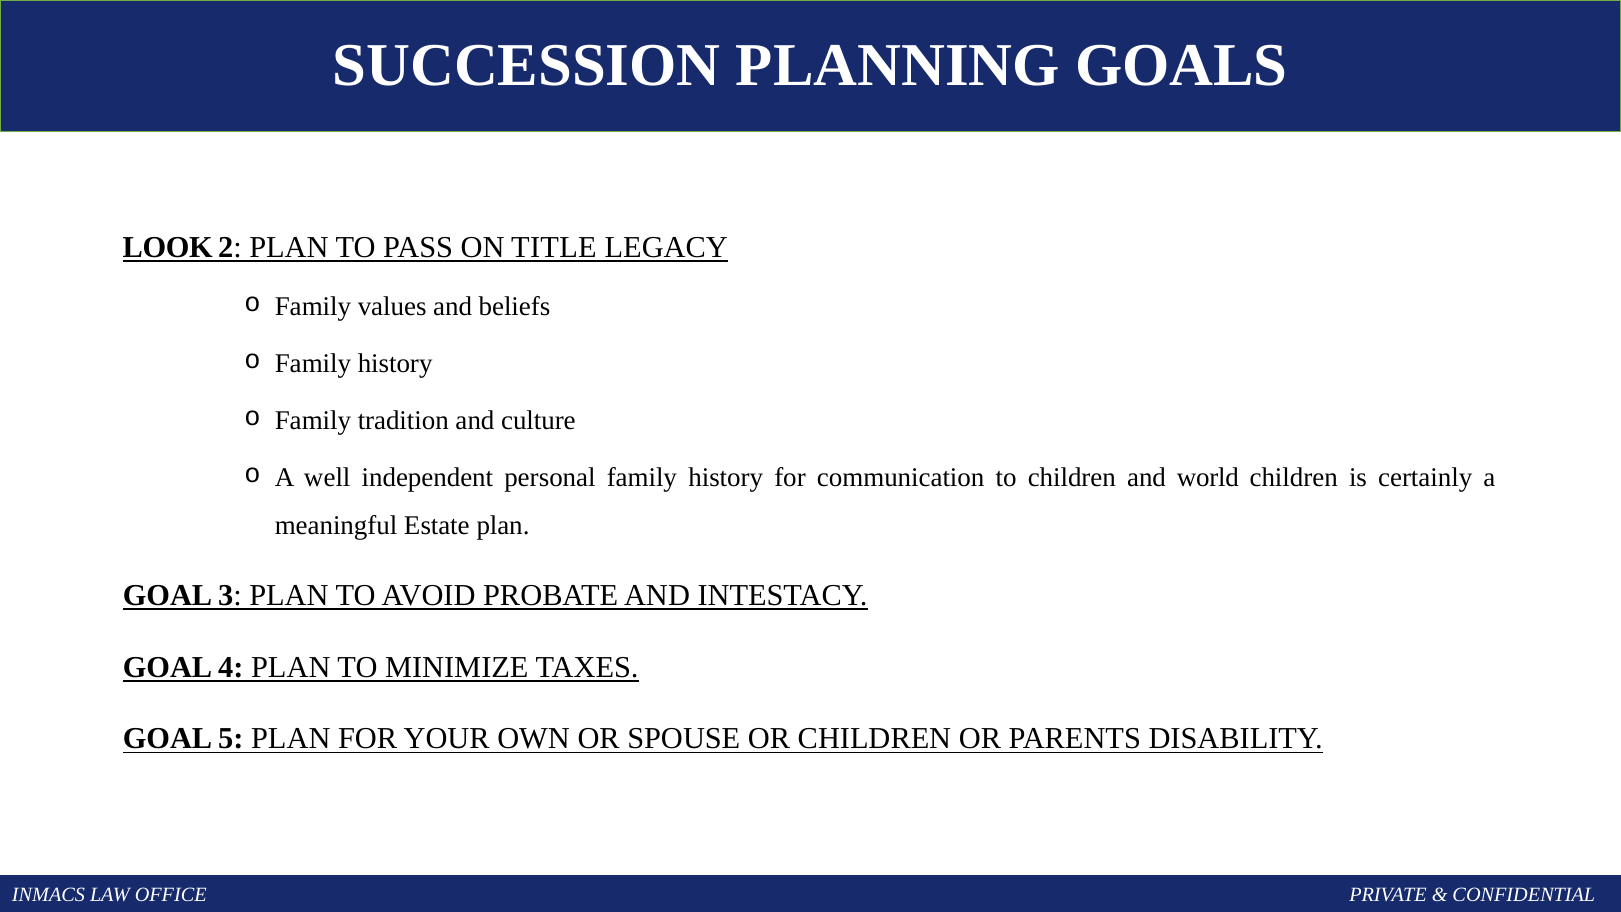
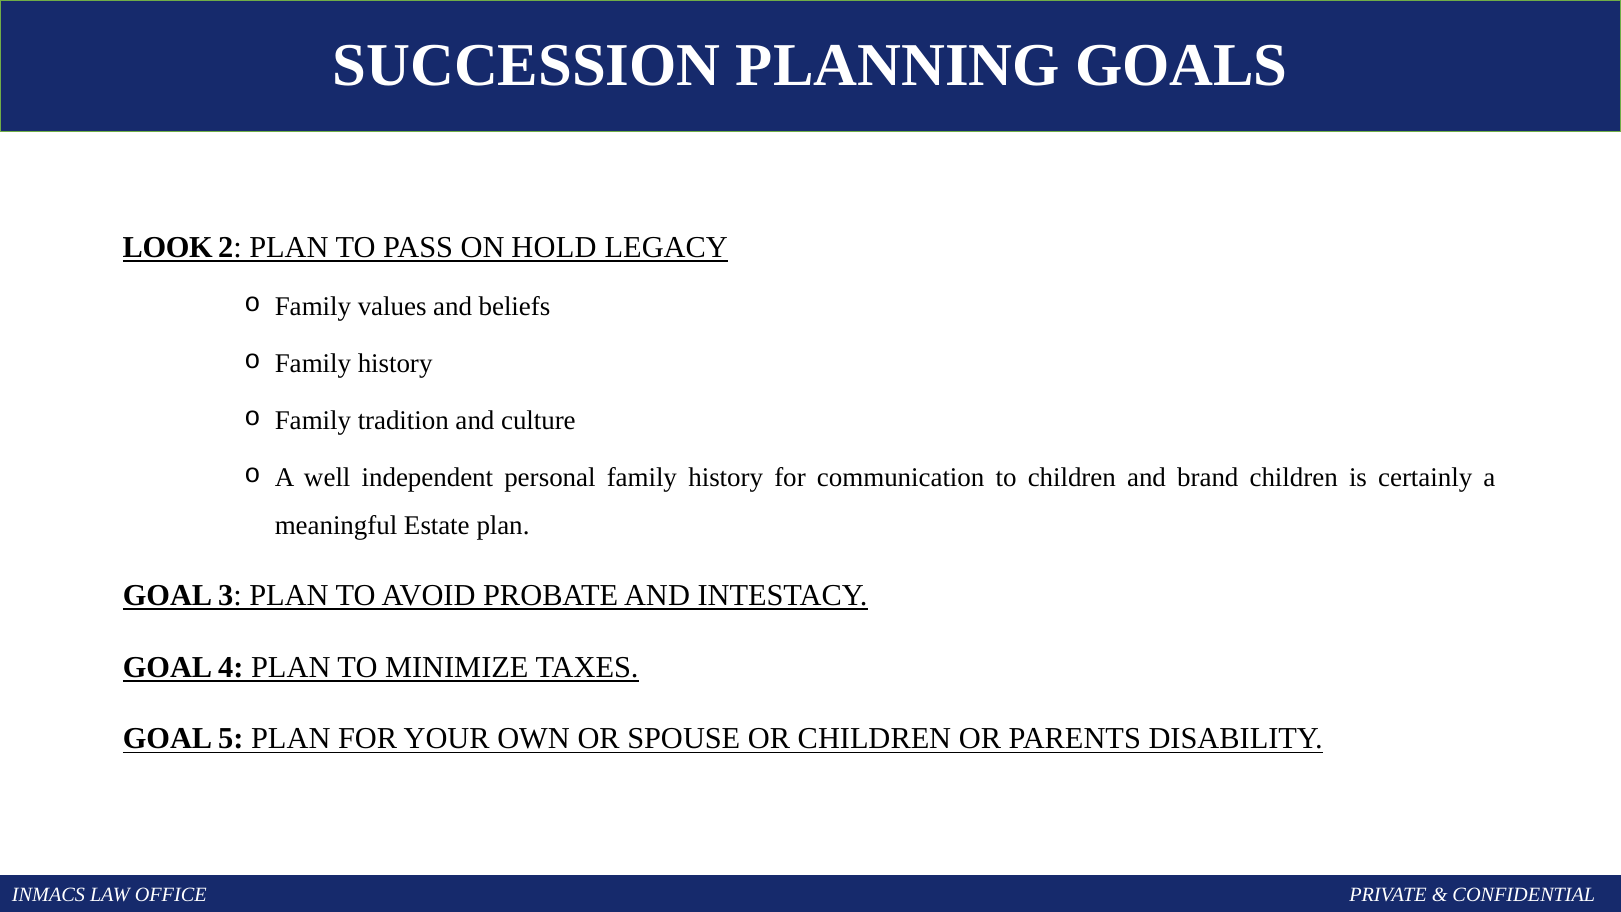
TITLE: TITLE -> HOLD (554, 248)
world: world -> brand (1208, 477)
